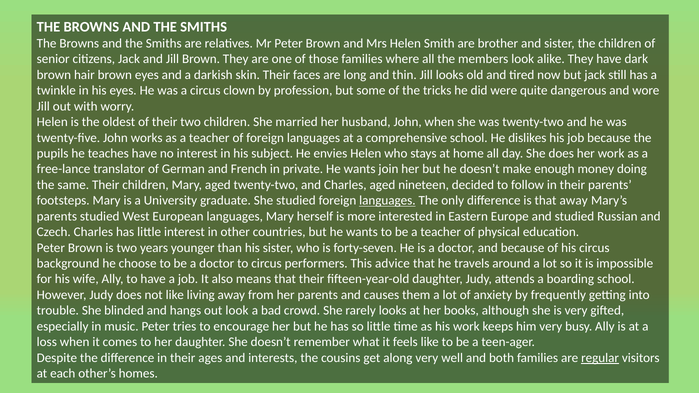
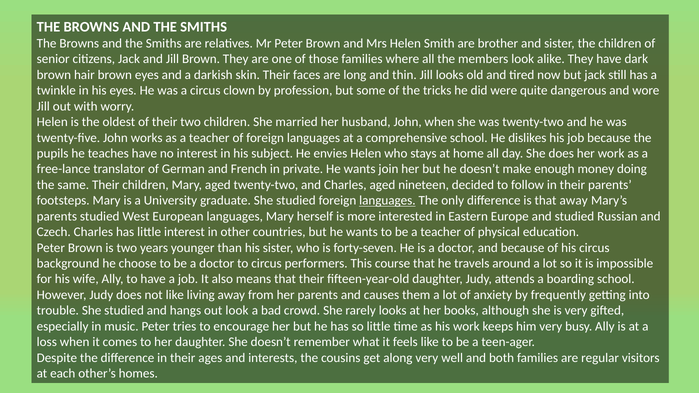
advice: advice -> course (393, 264)
trouble She blinded: blinded -> studied (124, 311)
regular underline: present -> none (600, 358)
